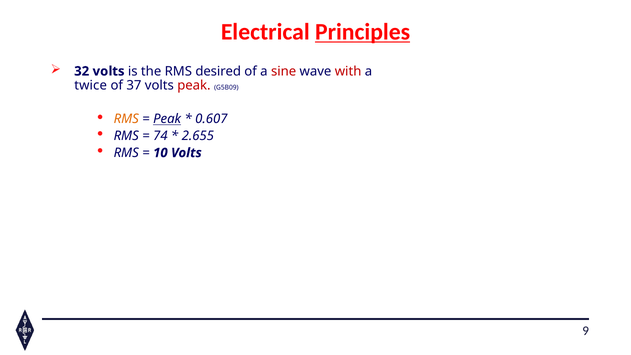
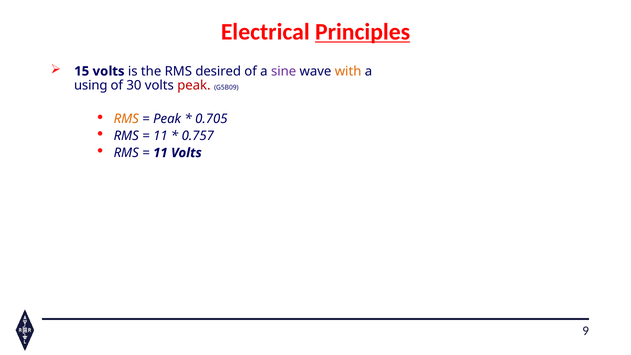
32: 32 -> 15 (82, 71)
sine colour: red -> purple (284, 71)
with colour: red -> orange (348, 71)
twice: twice -> using (91, 85)
37: 37 -> 30 (134, 85)
Peak underline: present -> none (167, 119)
0.607: 0.607 -> 0.705 (211, 119)
74: 74 -> 11 (160, 136)
2.655: 2.655 -> 0.757 (198, 136)
10: 10 -> 11 (160, 153)
